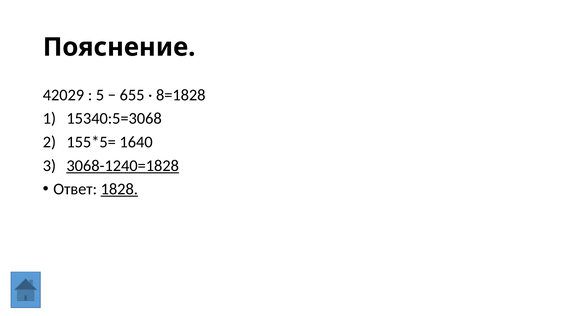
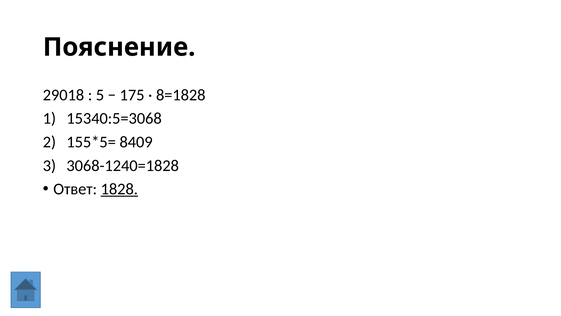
42029: 42029 -> 29018 (63, 95)
655: 655 -> 175 (132, 95)
1640: 1640 -> 8409 (136, 142)
3068-1240=1828 underline: present -> none (123, 165)
